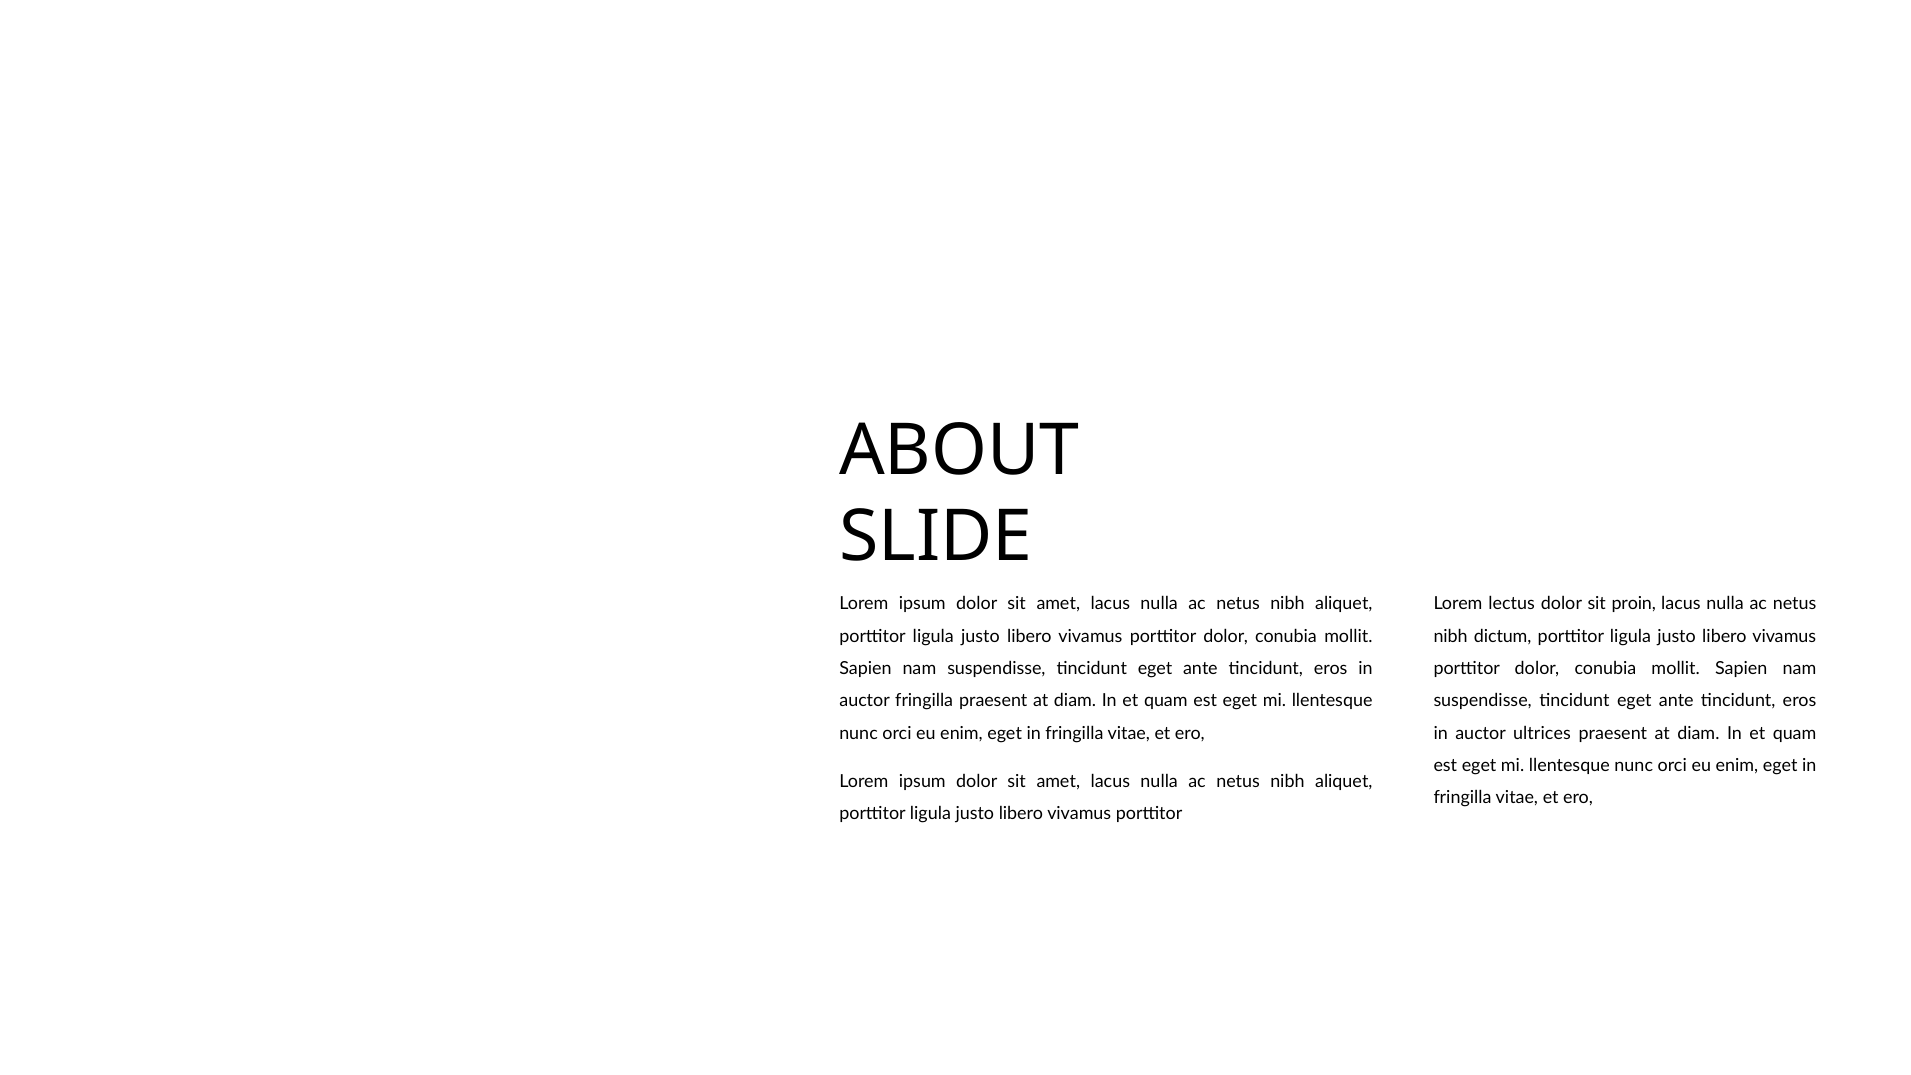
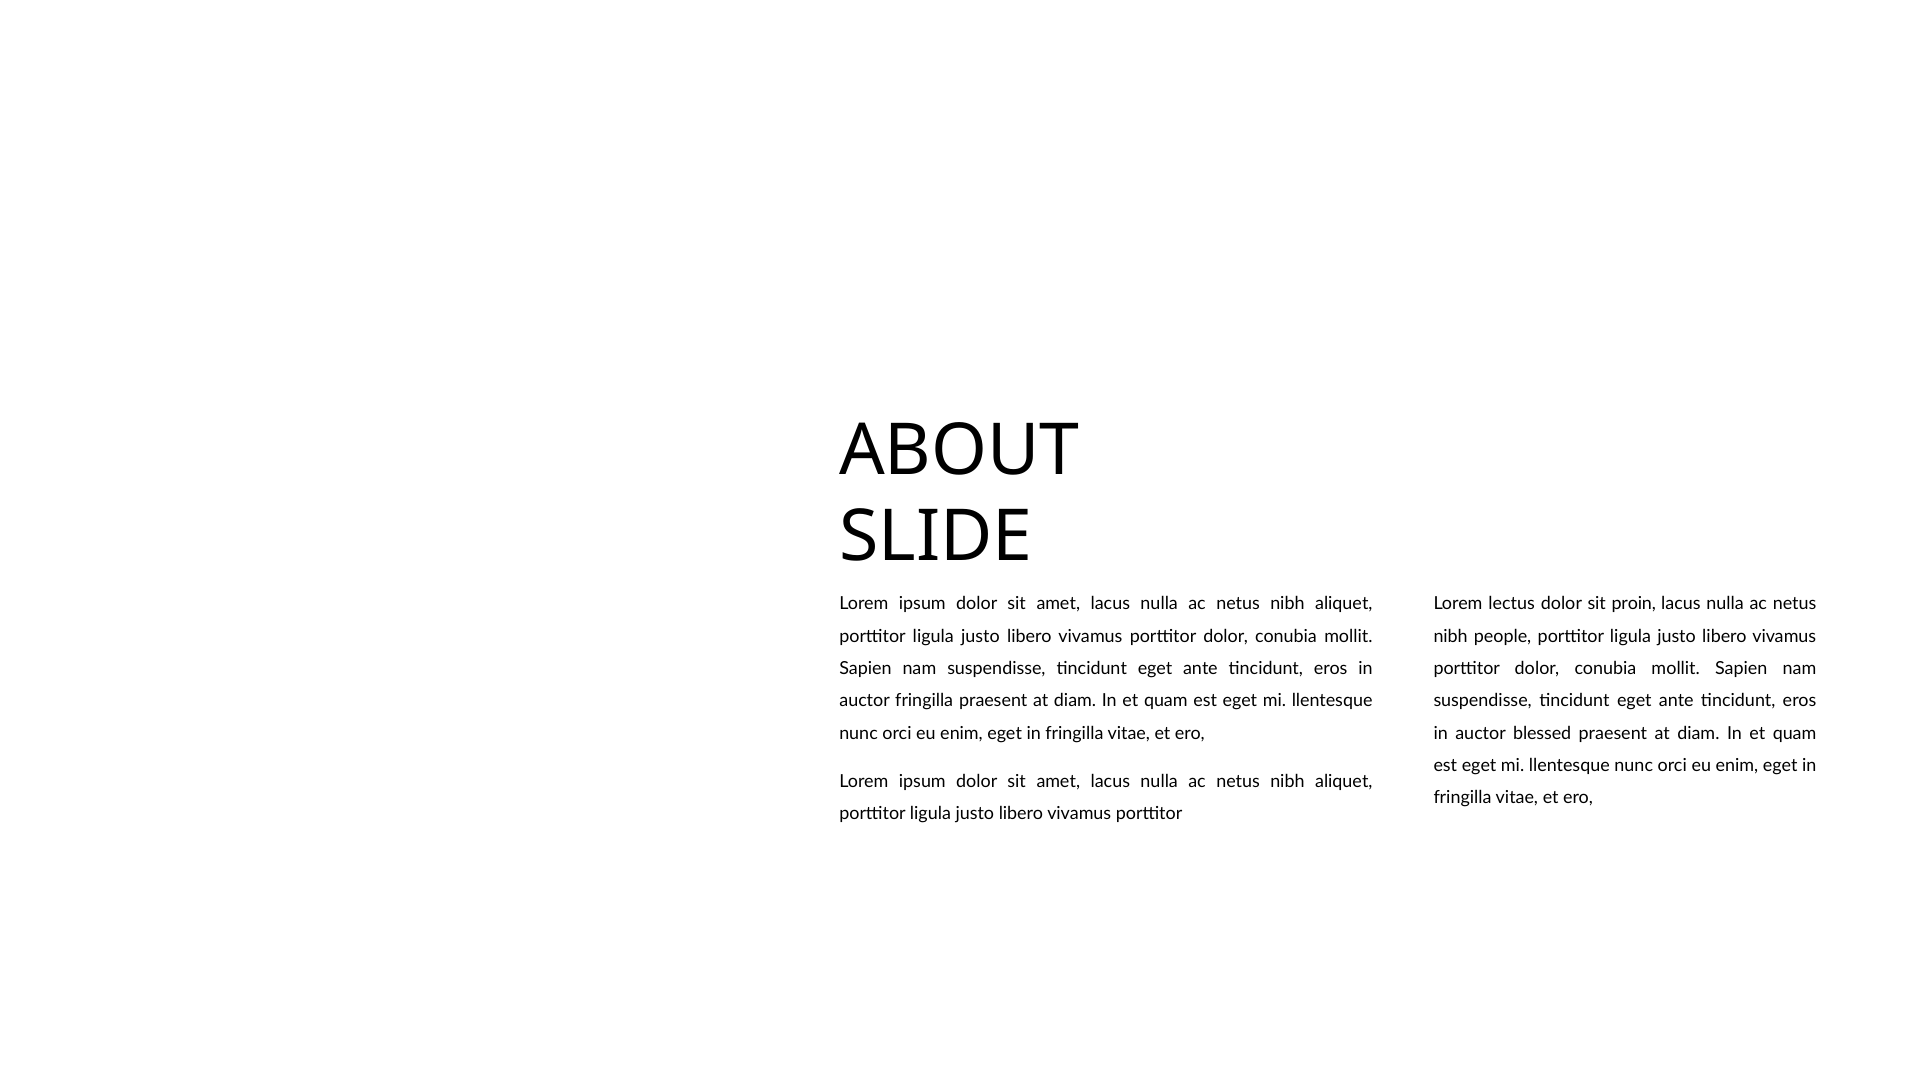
dictum: dictum -> people (1503, 636)
ultrices: ultrices -> blessed (1542, 733)
